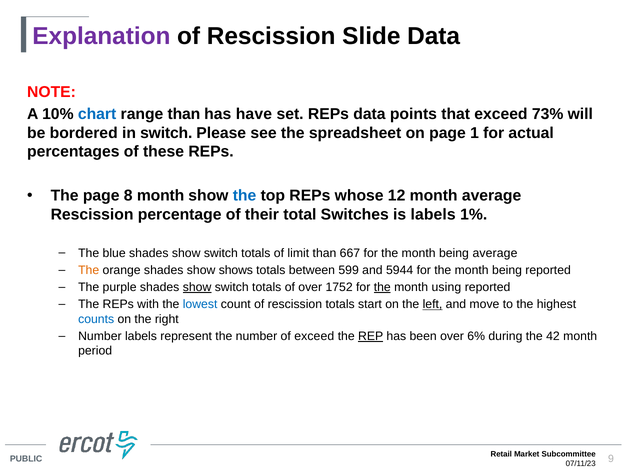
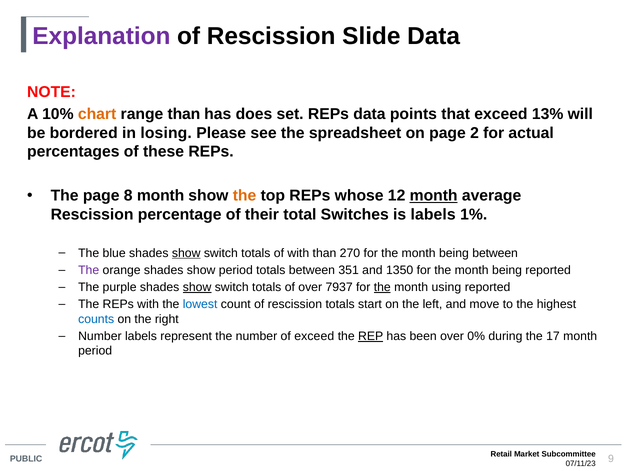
chart colour: blue -> orange (97, 114)
have: have -> does (254, 114)
73%: 73% -> 13% (548, 114)
in switch: switch -> losing (166, 133)
1: 1 -> 2 (474, 133)
the colour: blue -> orange (245, 196)
month underline: none -> present (434, 196)
show underline: none -> present (186, 253)
of limit: limit -> with (298, 253)
667: 667 -> 270 (350, 253)
being average: average -> between (495, 253)
The colour: orange -> purple (89, 270)
show shows: shows -> period (236, 270)
599: 599 -> 351 (349, 270)
5944: 5944 -> 1350 (400, 270)
1752: 1752 -> 7937 (339, 287)
left underline: present -> none (432, 304)
6%: 6% -> 0% (476, 336)
42: 42 -> 17 (553, 336)
